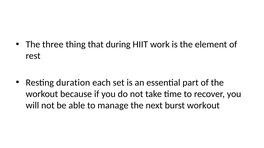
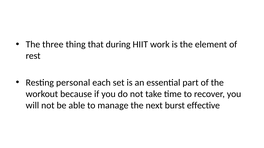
duration: duration -> personal (73, 83)
burst workout: workout -> effective (203, 106)
